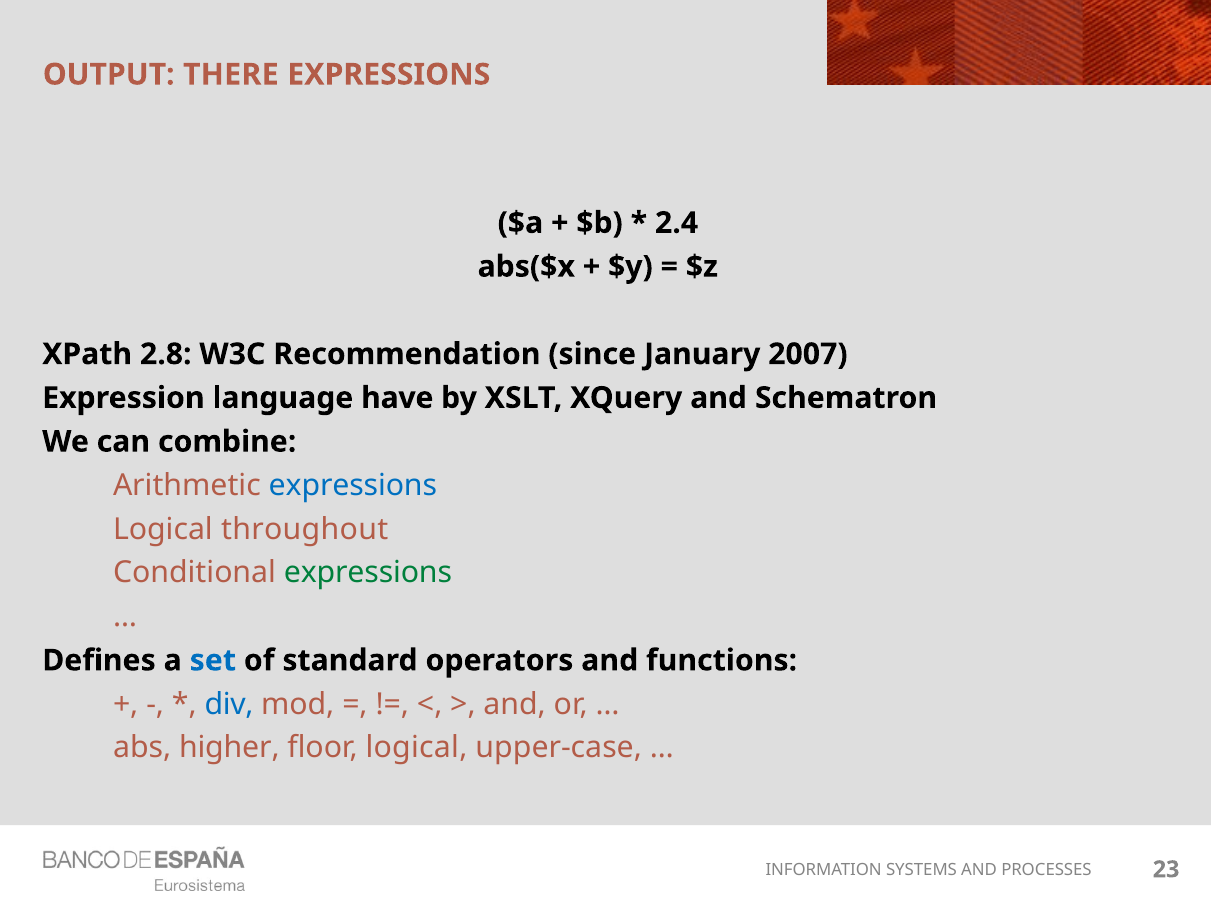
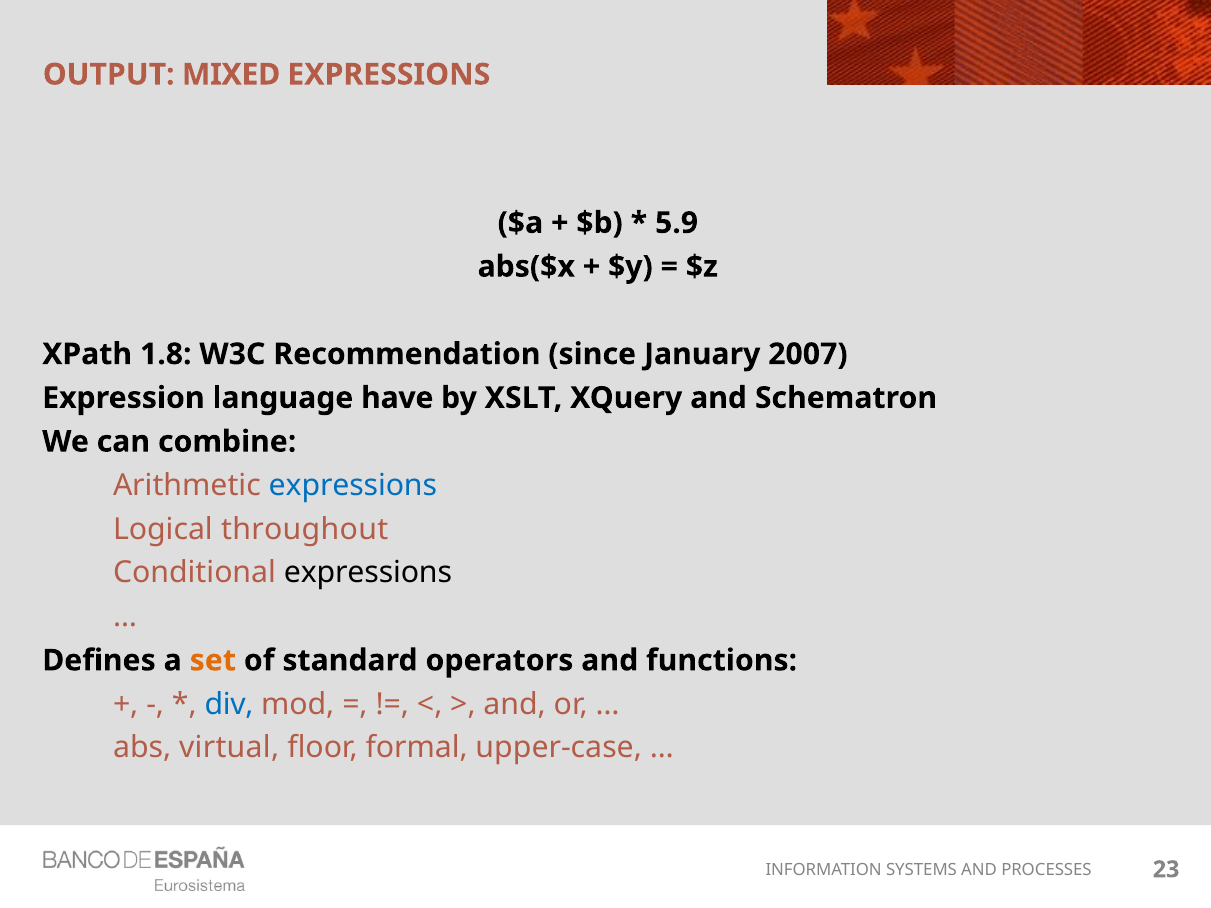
THERE: THERE -> MIXED (231, 75)
2.4: 2.4 -> 5.9 (677, 223)
2.8: 2.8 -> 1.8 (166, 354)
expressions colour: green -> black (368, 573)
set colour: blue -> orange (213, 661)
higher: higher -> virtual (229, 748)
floor logical: logical -> formal (417, 748)
